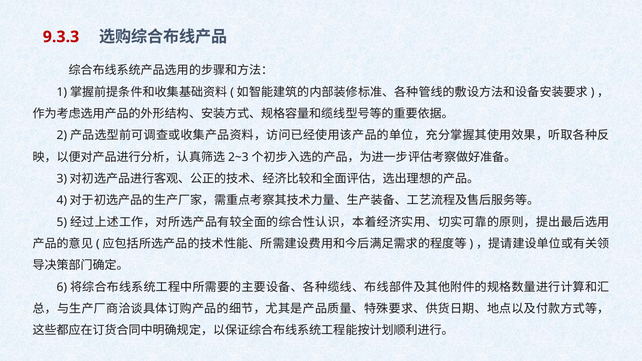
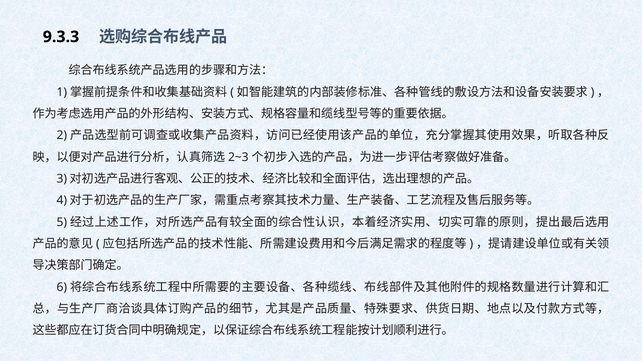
9.3.3 colour: red -> black (61, 37)
